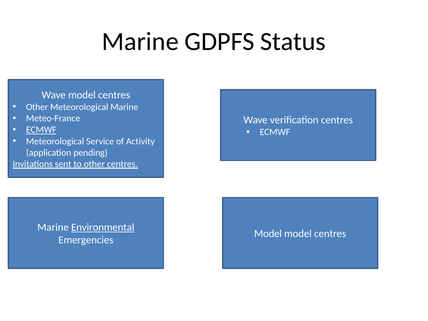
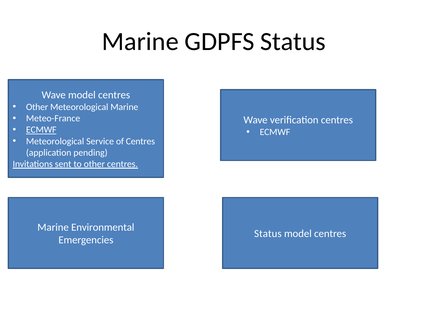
of Activity: Activity -> Centres (140, 141)
Environmental underline: present -> none (103, 227)
Model: Model -> Status (268, 234)
